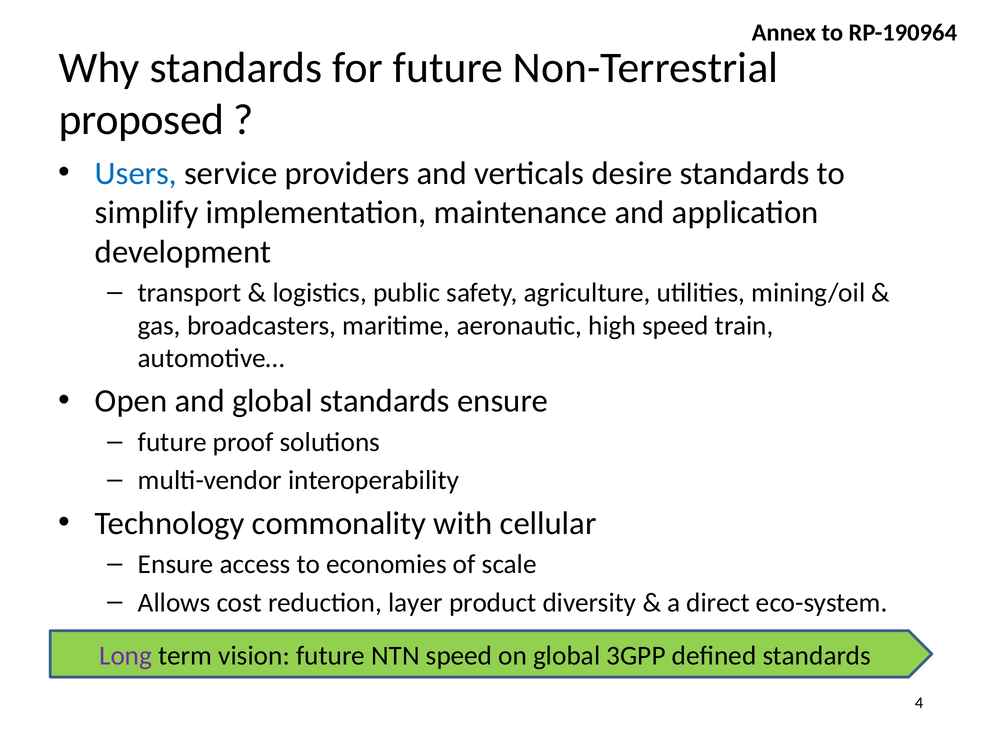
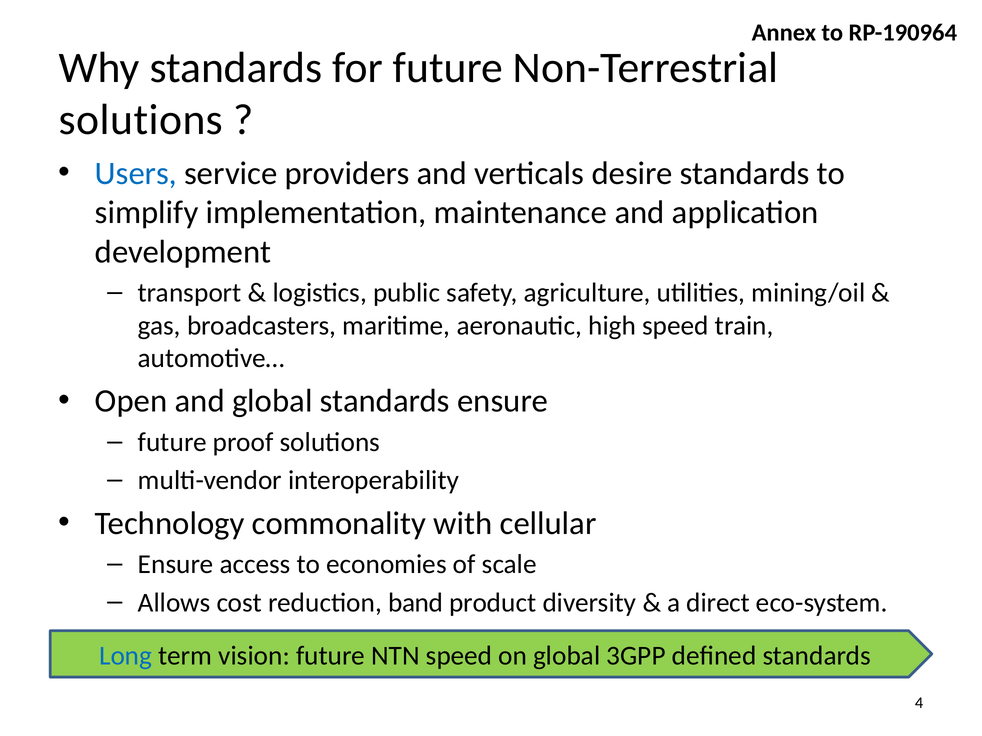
proposed: proposed -> solutions (141, 120)
layer: layer -> band (416, 603)
Long colour: purple -> blue (126, 656)
